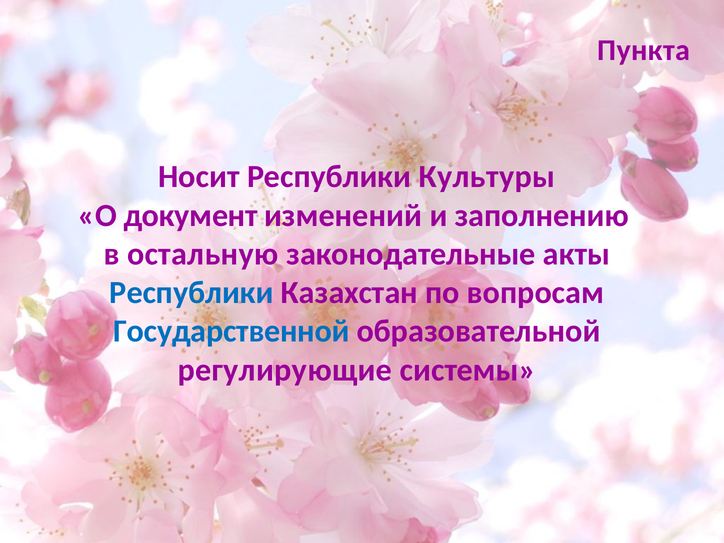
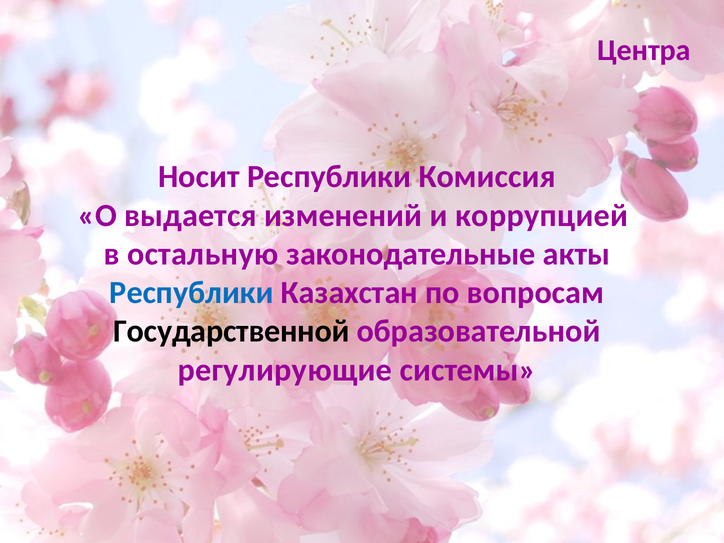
Пункта: Пункта -> Центра (644, 50)
Культуры: Культуры -> Комиссия (487, 177)
документ: документ -> выдается (190, 215)
заполнению: заполнению -> коррупцией (542, 215)
Государственной colour: blue -> black (231, 331)
